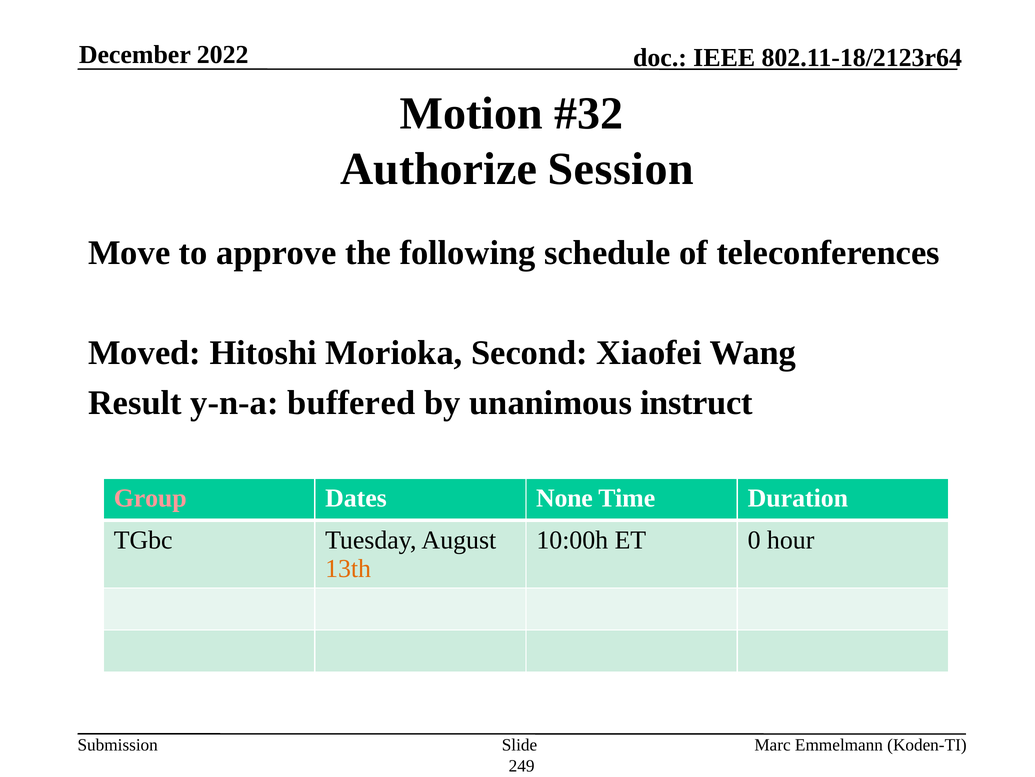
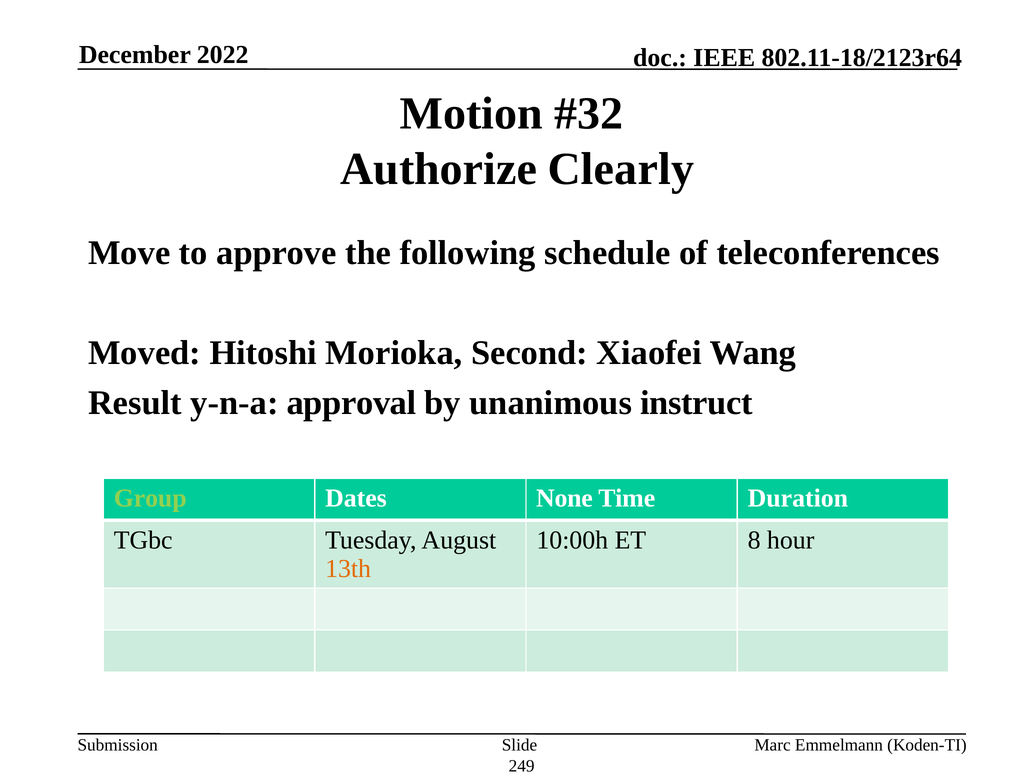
Session: Session -> Clearly (621, 169)
buffered: buffered -> approval (351, 403)
Group colour: pink -> light green (150, 498)
0: 0 -> 8 (754, 539)
